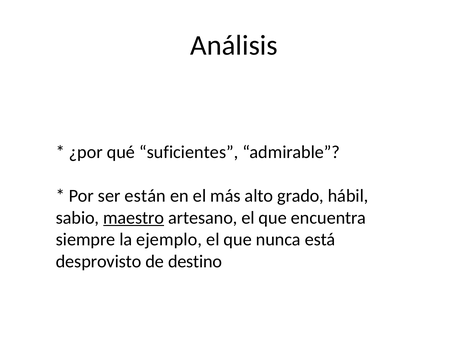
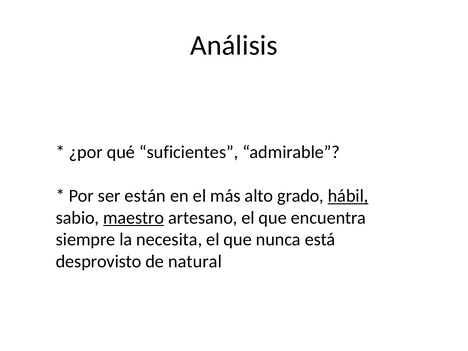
hábil underline: none -> present (348, 196)
ejemplo: ejemplo -> necesita (169, 240)
destino: destino -> natural (195, 261)
